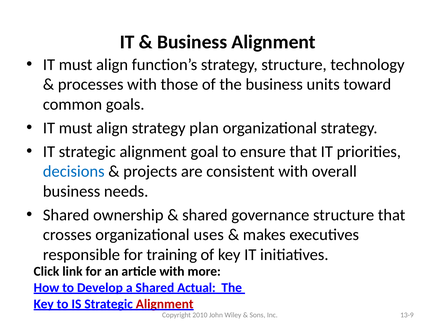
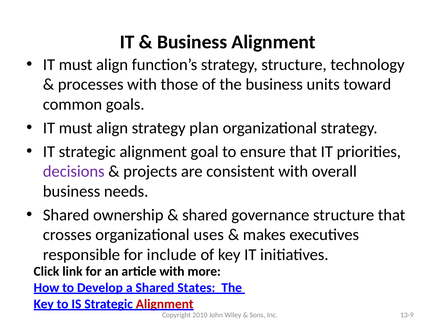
decisions colour: blue -> purple (74, 172)
training: training -> include (172, 255)
Actual: Actual -> States (196, 288)
